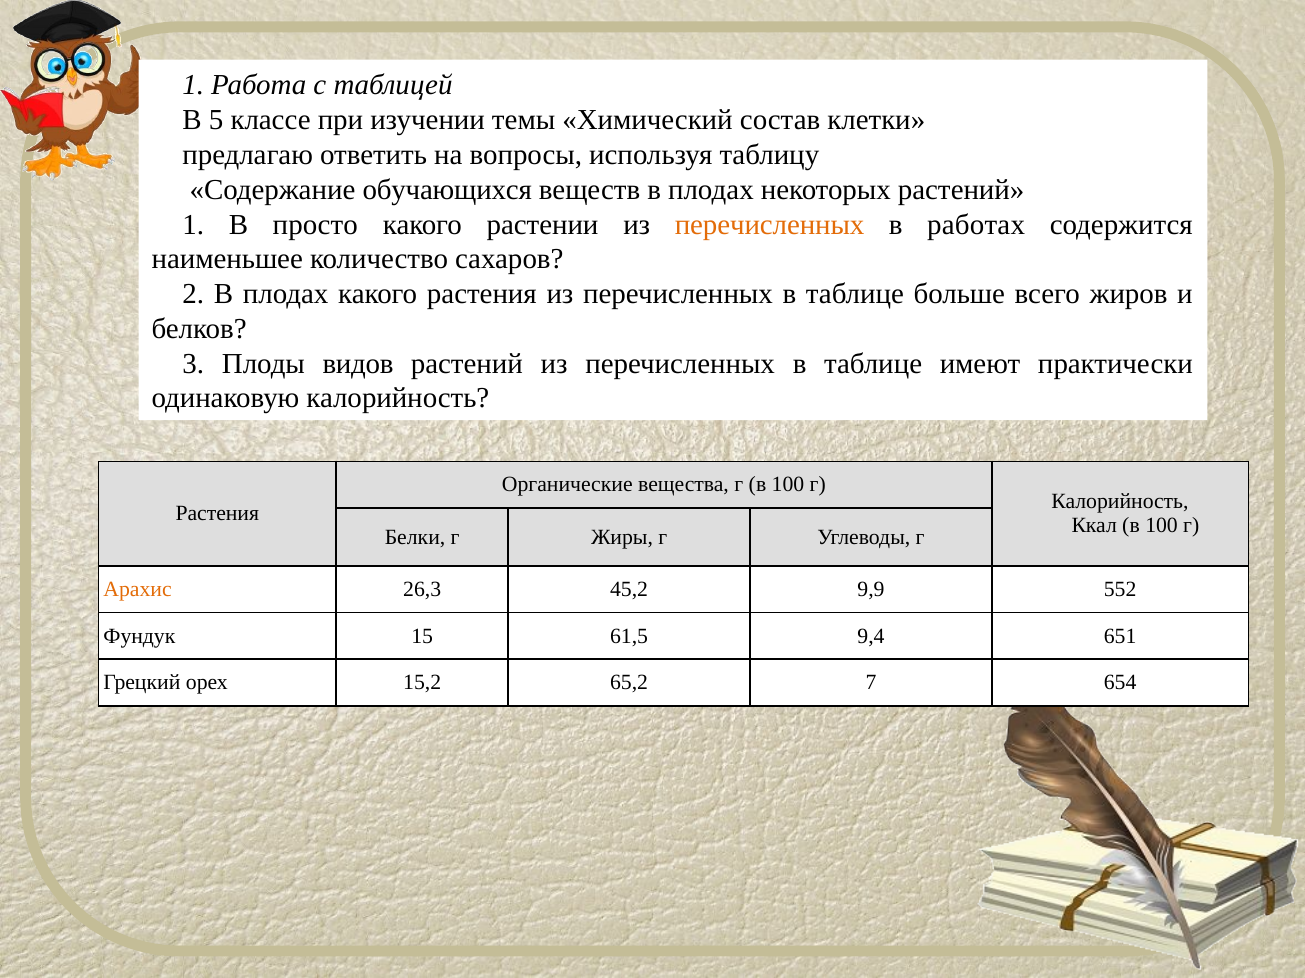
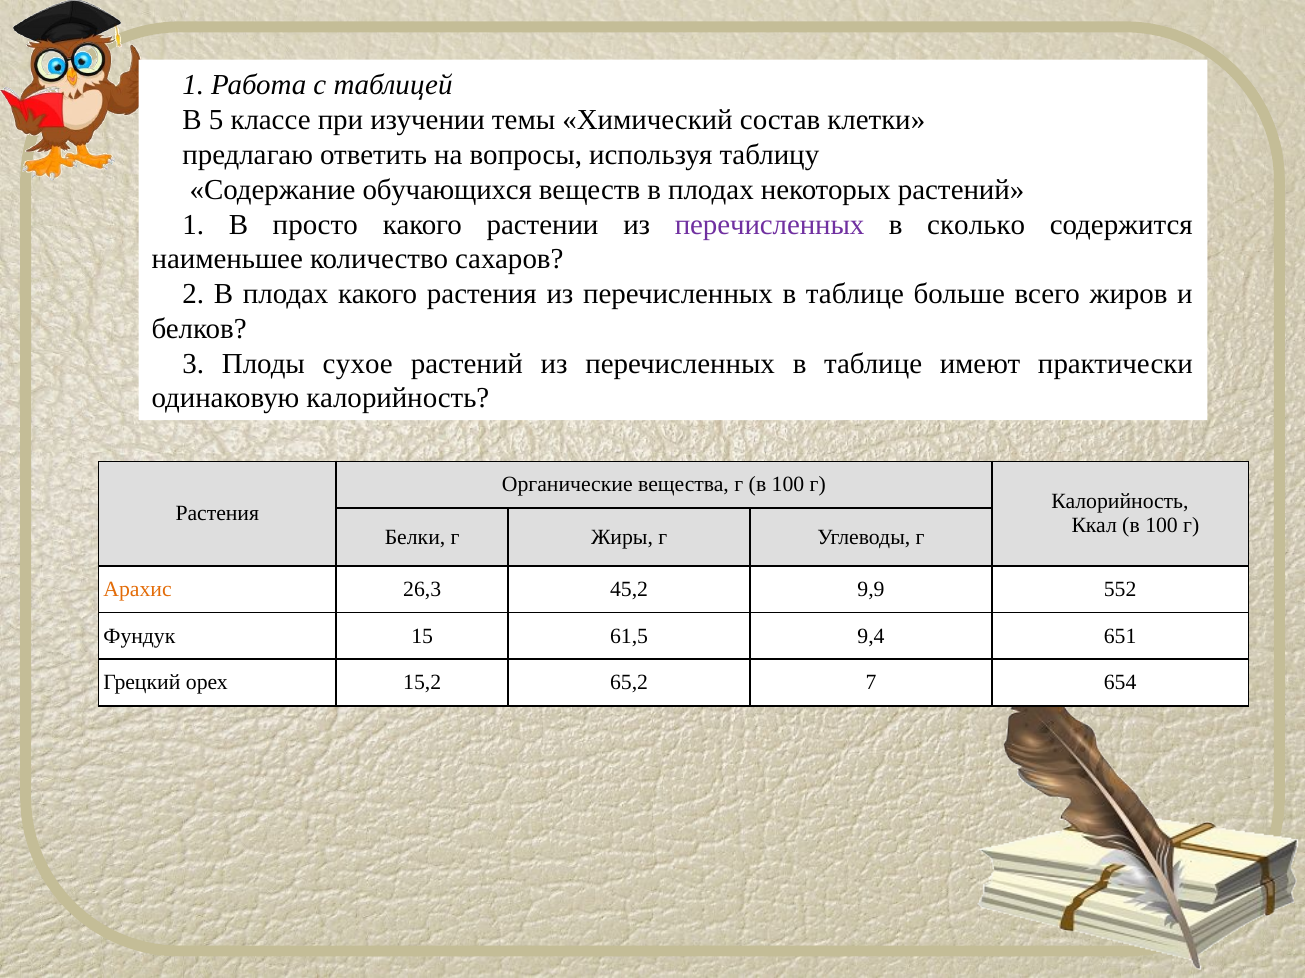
перечисленных colour: orange -> purple (770, 225)
работах: работах -> сколько (976, 225)
видов: видов -> сухое (358, 364)
